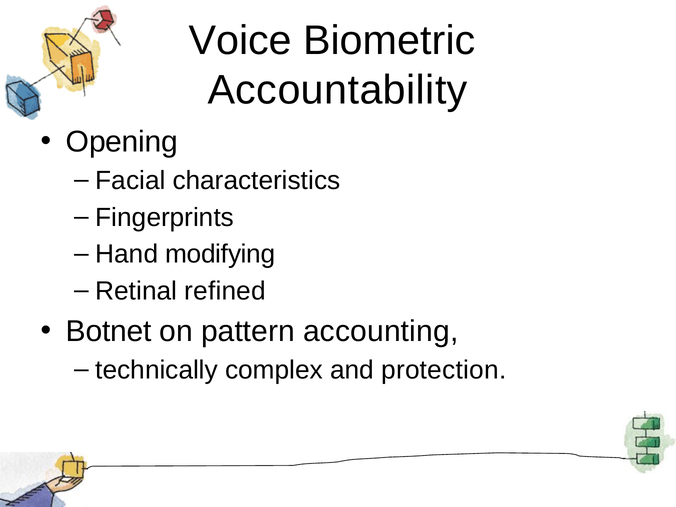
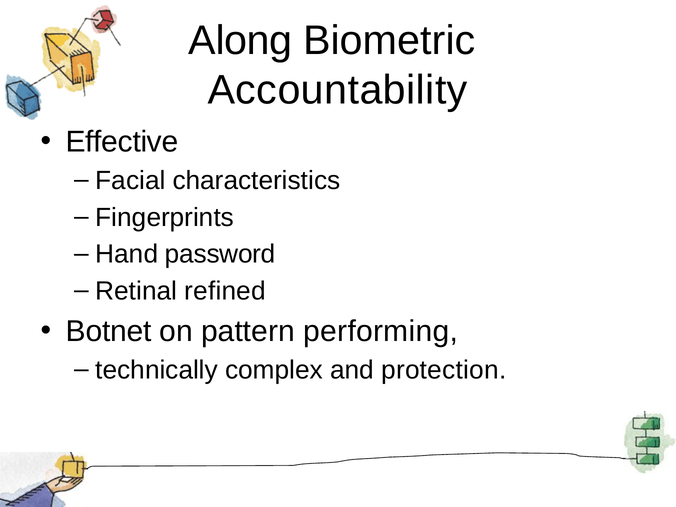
Voice: Voice -> Along (240, 41)
Opening: Opening -> Effective (122, 142)
modifying: modifying -> password (220, 254)
accounting: accounting -> performing (381, 331)
